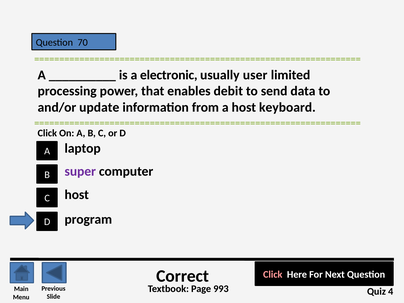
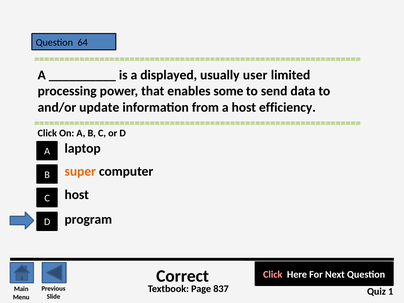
70: 70 -> 64 (83, 42)
electronic: electronic -> displayed (169, 75)
debit: debit -> some (228, 91)
keyboard: keyboard -> efficiency (287, 107)
super colour: purple -> orange (80, 171)
993: 993 -> 837 (221, 289)
4: 4 -> 1 (391, 292)
